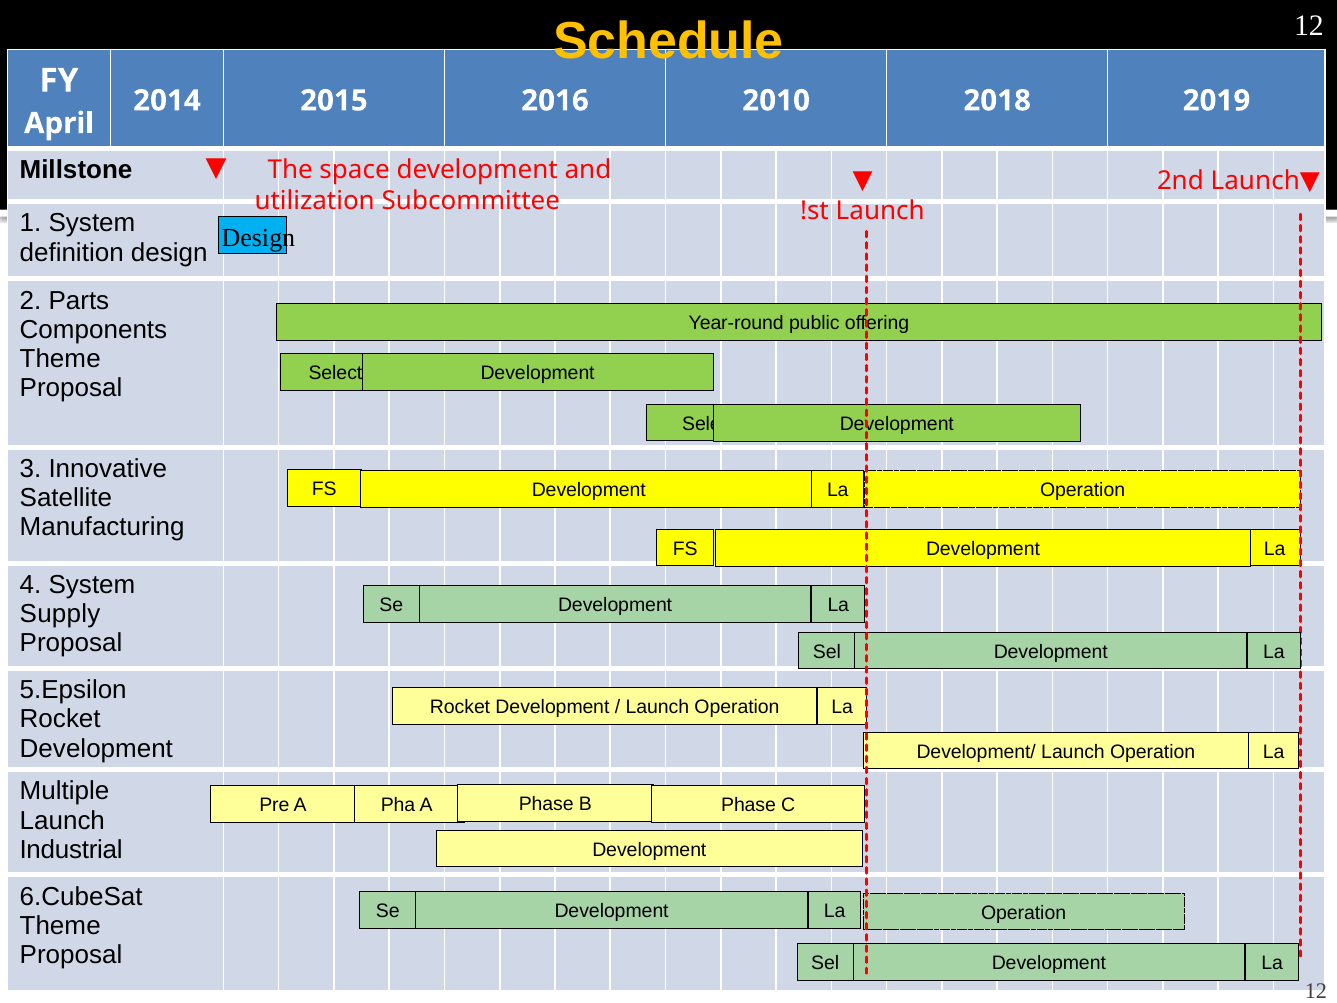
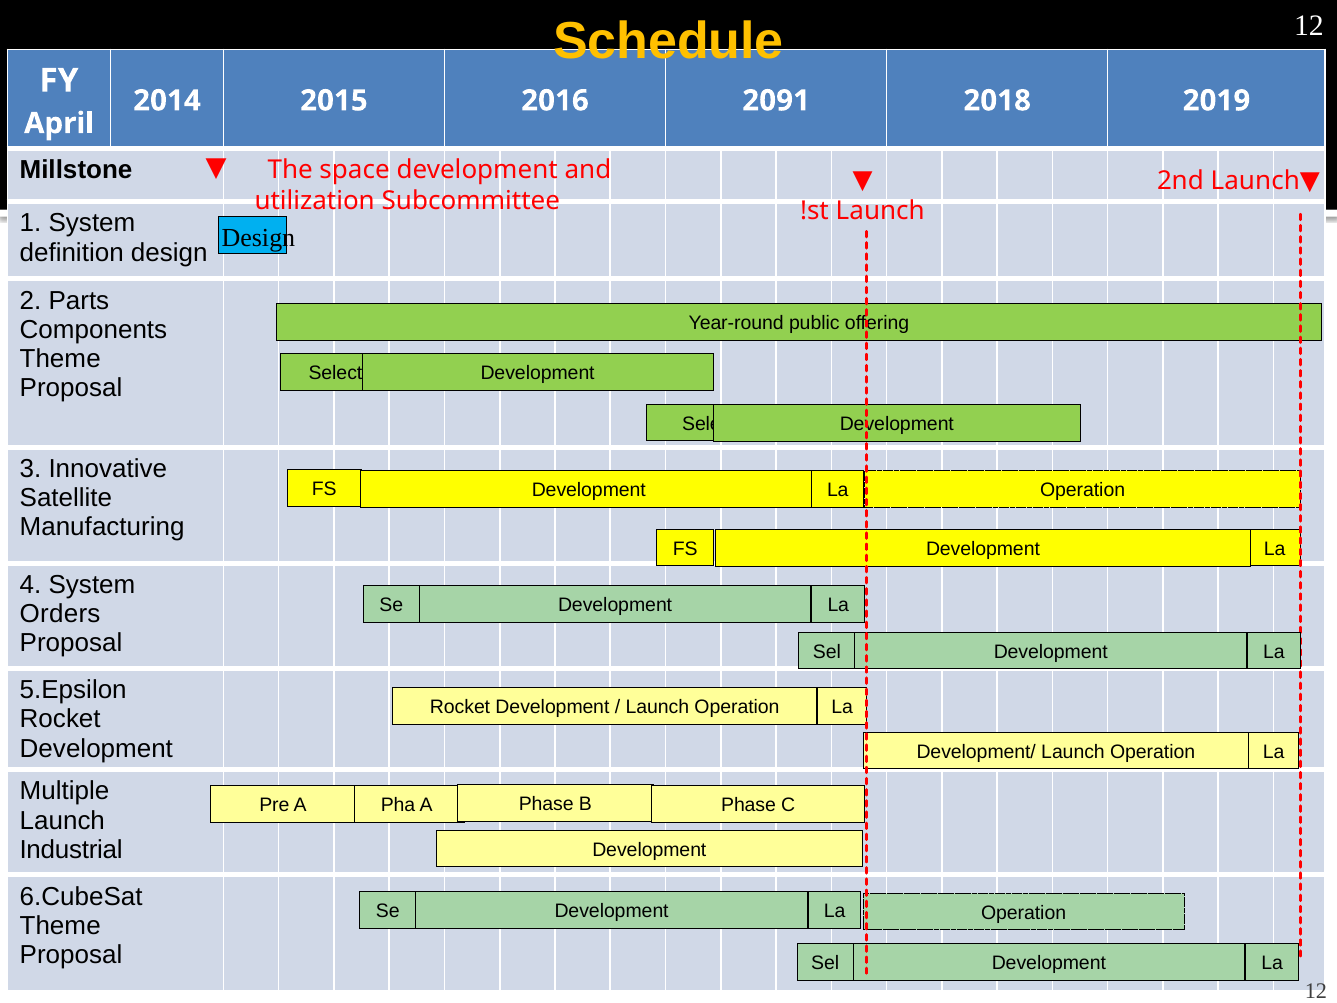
2010: 2010 -> 2091 (776, 101)
Supply: Supply -> Orders (60, 614)
